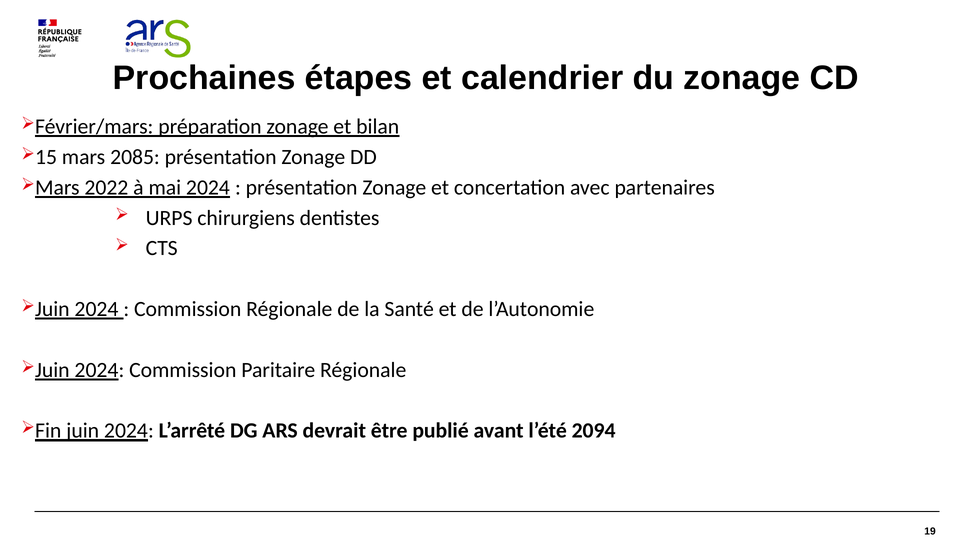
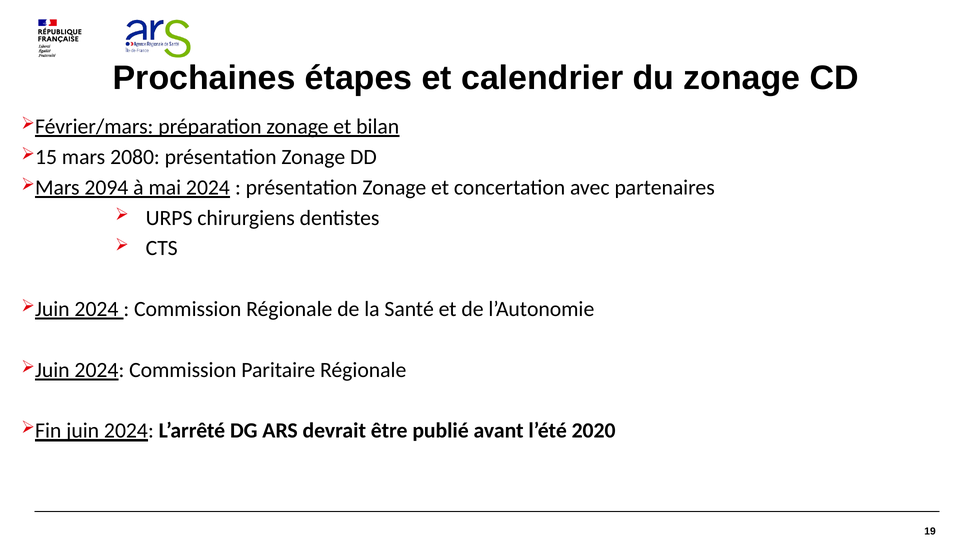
2085: 2085 -> 2080 (135, 157)
2022: 2022 -> 2094 (106, 188)
2094: 2094 -> 2020 (594, 431)
